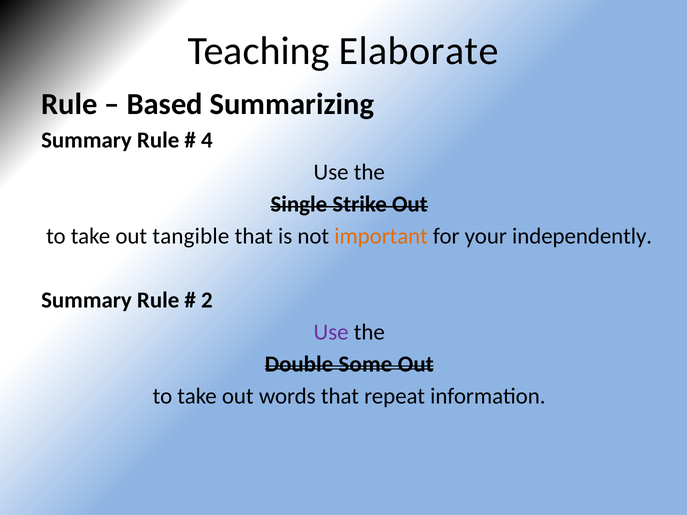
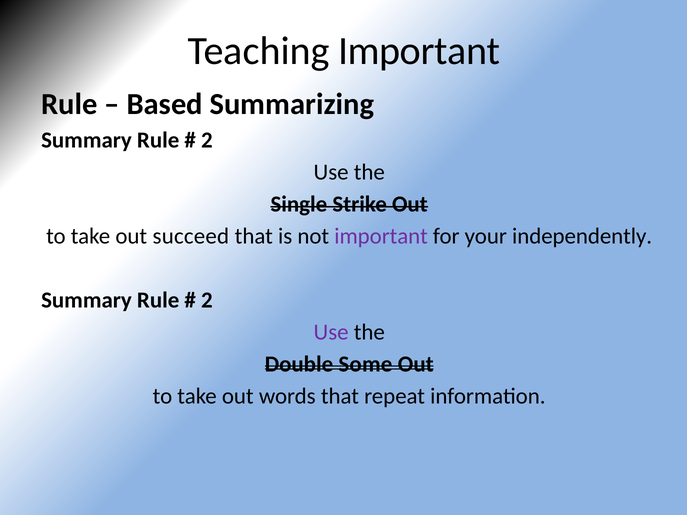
Teaching Elaborate: Elaborate -> Important (419, 51)
4: 4 -> 2 (207, 140)
tangible: tangible -> succeed (191, 236)
important colour: orange -> purple (381, 236)
